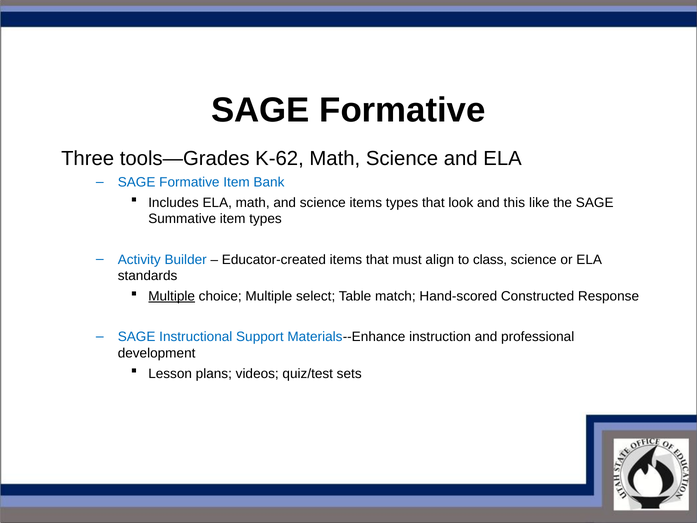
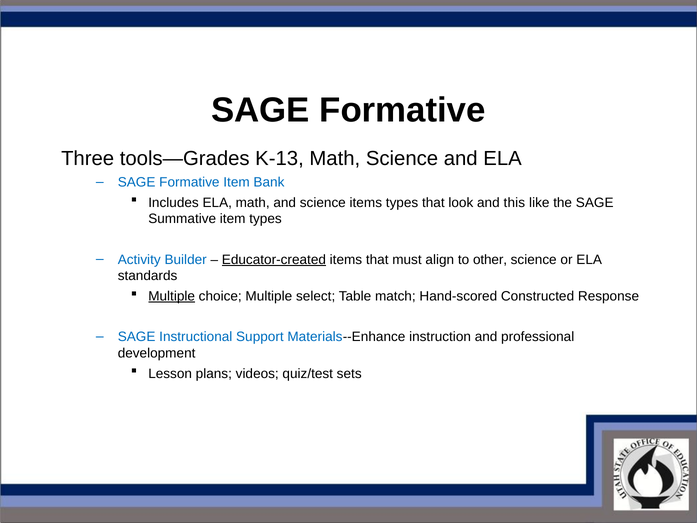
K-62: K-62 -> K-13 (280, 158)
Educator-created underline: none -> present (274, 259)
class: class -> other (490, 259)
